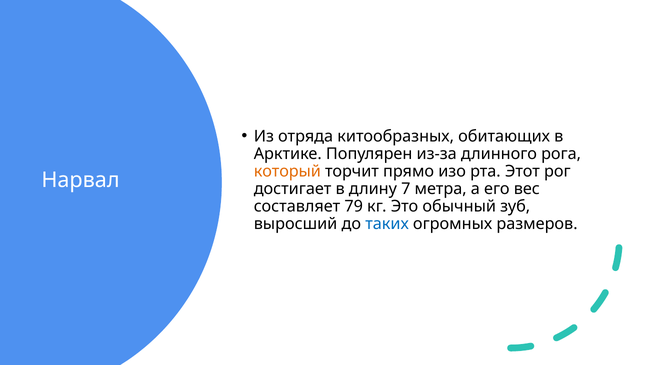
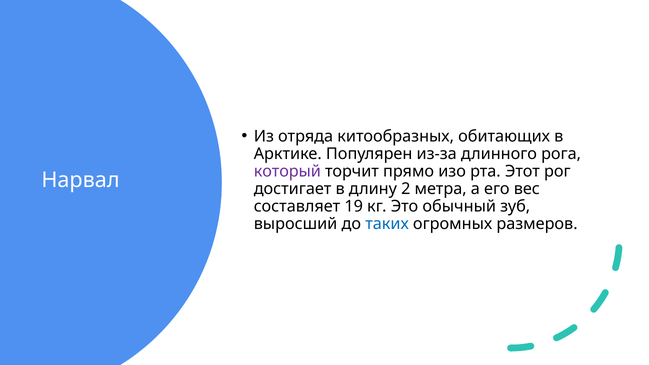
который colour: orange -> purple (287, 171)
7: 7 -> 2 (406, 189)
79: 79 -> 19 (354, 206)
